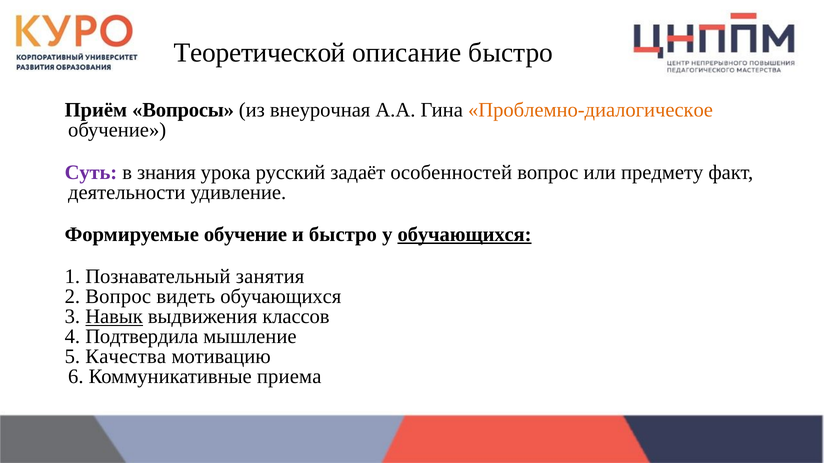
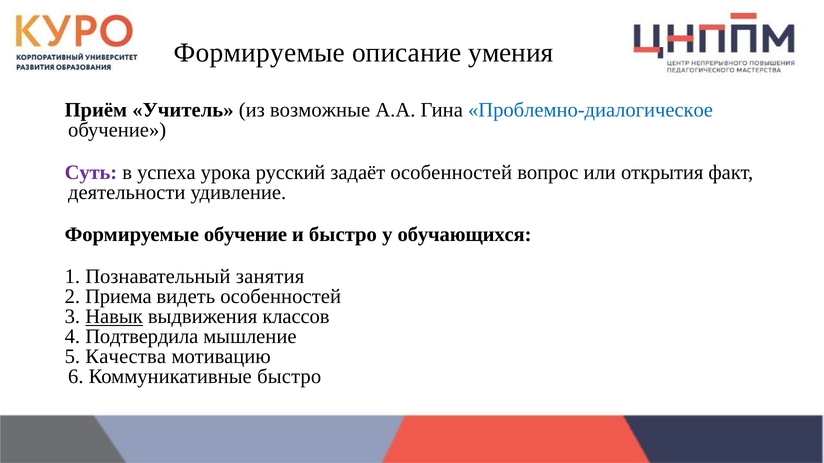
Теоретической: Теоретической -> Формируемые (260, 53)
описание быстро: быстро -> умения (511, 53)
Вопросы: Вопросы -> Учитель (183, 110)
внеурочная: внеурочная -> возможные (320, 110)
Проблемно-диалогическое colour: orange -> blue (591, 110)
знания: знания -> успеха (166, 172)
предмету: предмету -> открытия (662, 172)
обучающихся underline: present -> none (465, 235)
2 Вопрос: Вопрос -> Приема (118, 297)
видеть обучающихся: обучающихся -> особенностей (281, 297)
Коммуникативные приема: приема -> быстро (289, 377)
